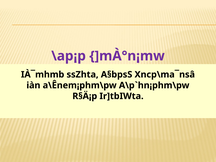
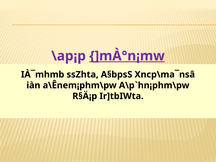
]mÀ°n¡mw underline: none -> present (127, 56)
